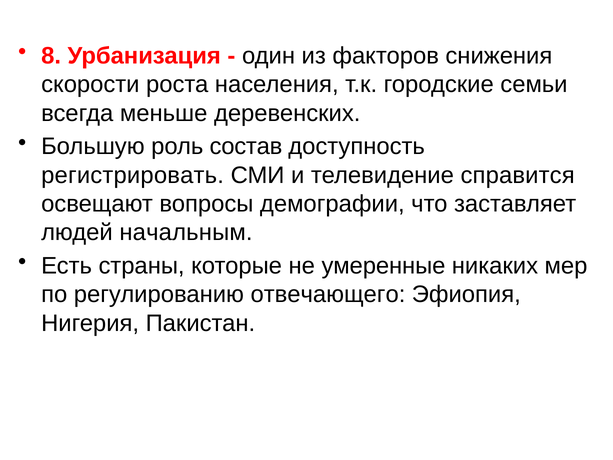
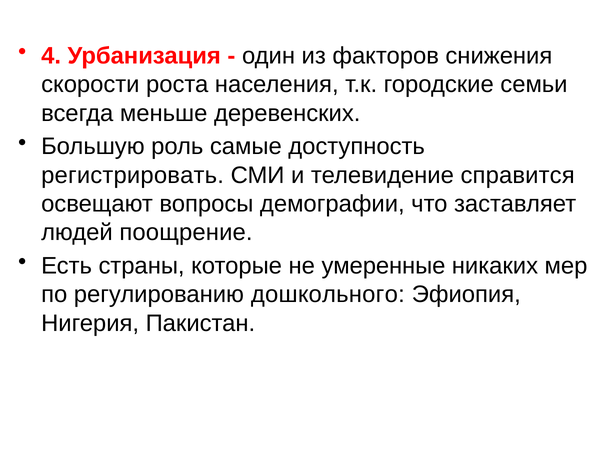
8: 8 -> 4 (51, 56)
состав: состав -> самые (246, 146)
начальным: начальным -> поощрение (186, 232)
отвечающего: отвечающего -> дошкольного (328, 294)
